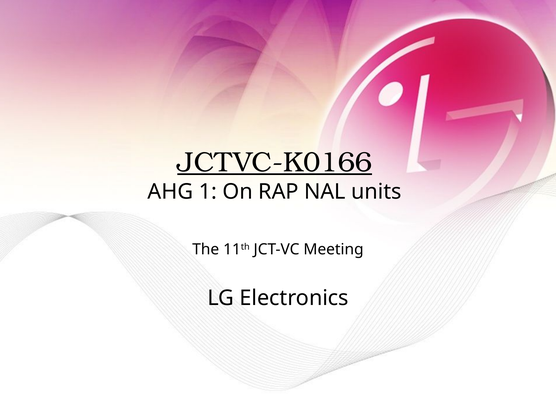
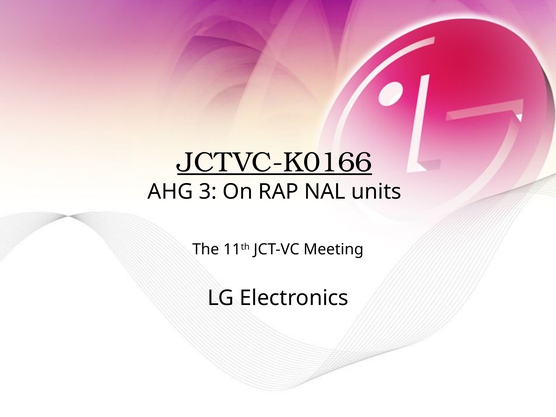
1: 1 -> 3 (208, 192)
